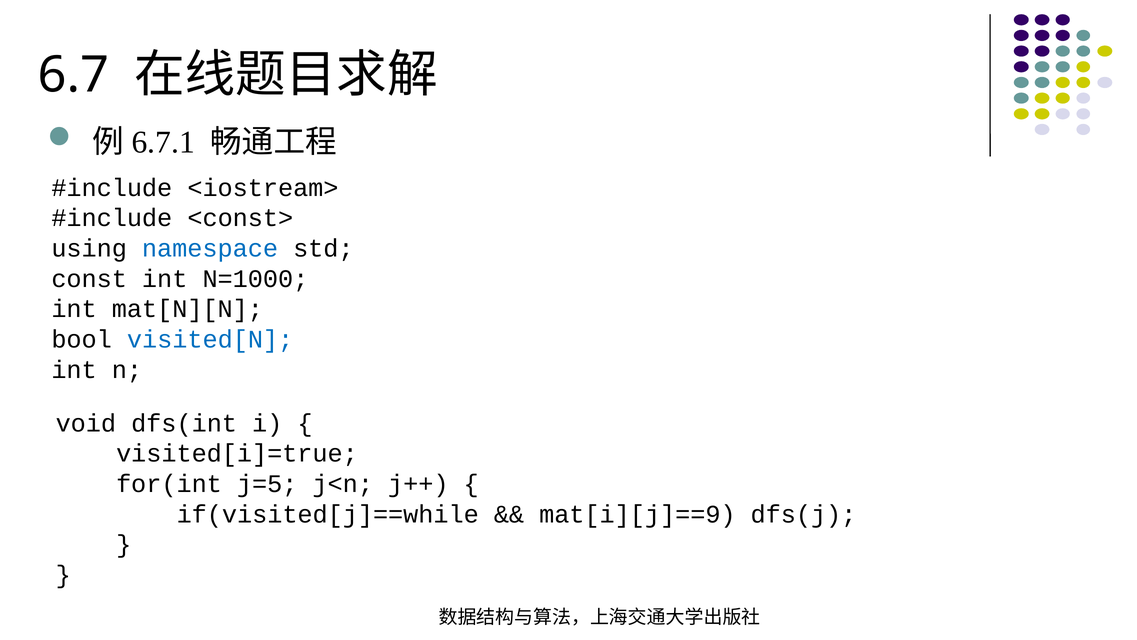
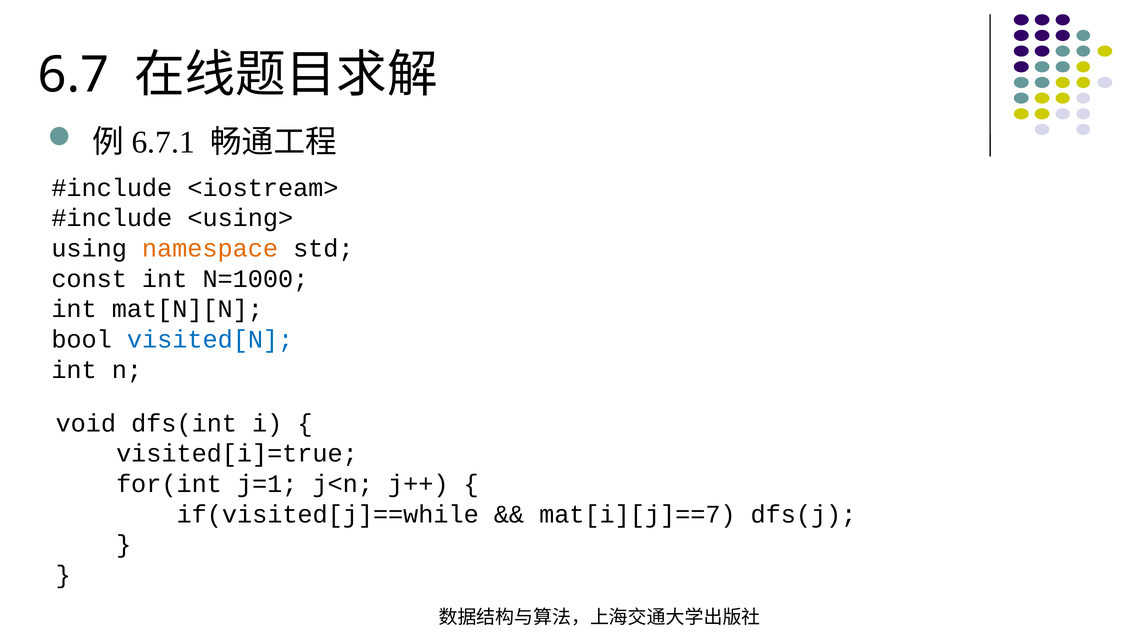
<const>: <const> -> <using> (240, 218)
namespace colour: blue -> orange (210, 248)
j=5: j=5 -> j=1 (267, 484)
mat[i][j]==9: mat[i][j]==9 -> mat[i][j]==7 (637, 514)
